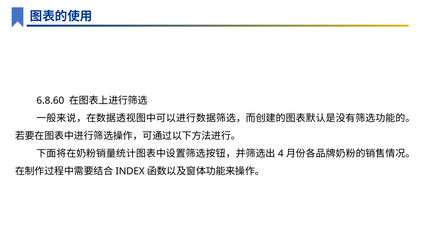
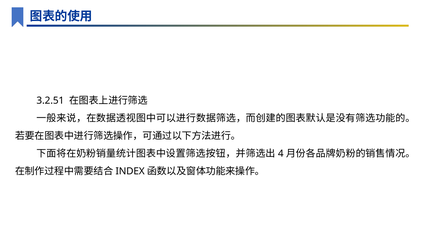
6.8.60: 6.8.60 -> 3.2.51 (50, 101)
